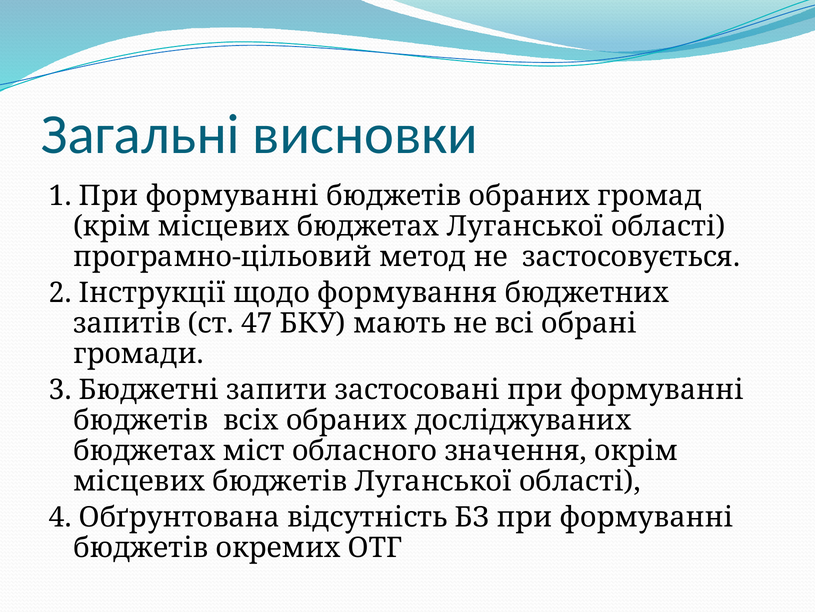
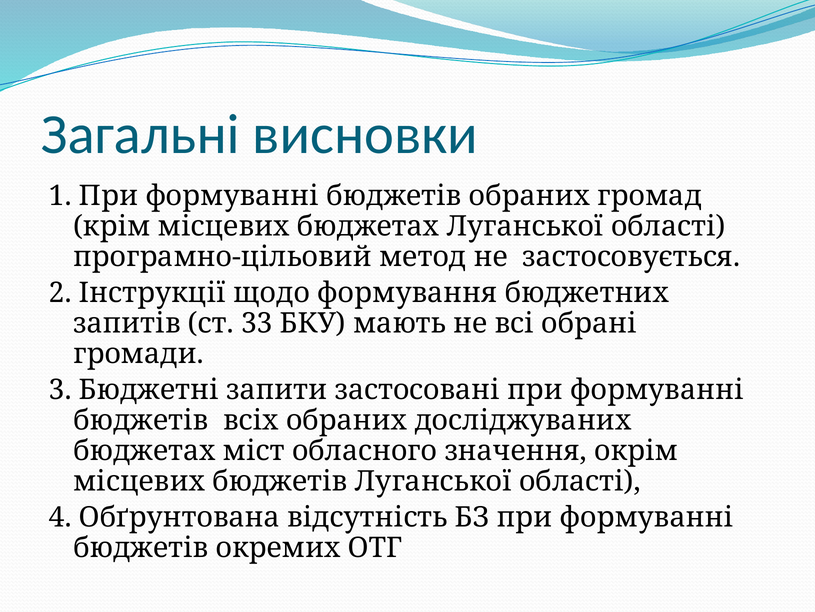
47: 47 -> 33 (257, 323)
